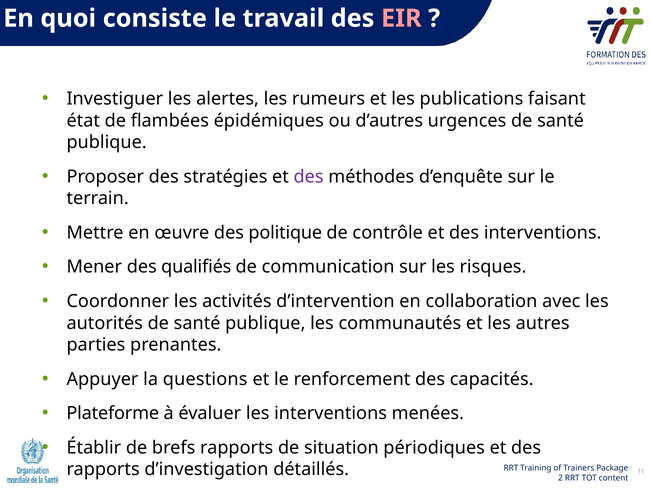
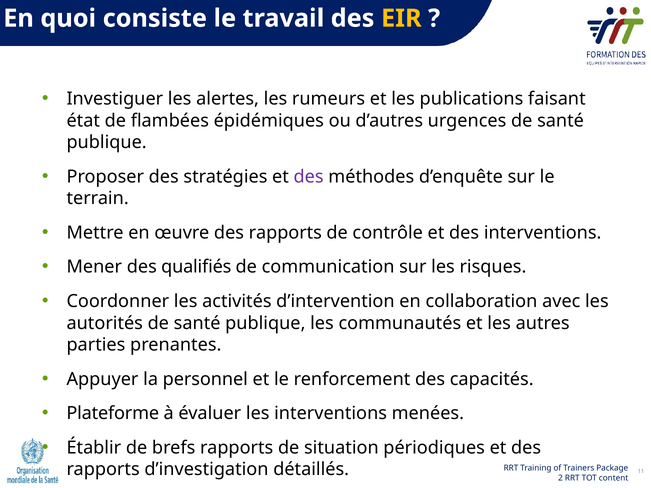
EIR colour: pink -> yellow (401, 18)
œuvre des politique: politique -> rapports (285, 233)
questions: questions -> personnel (205, 379)
